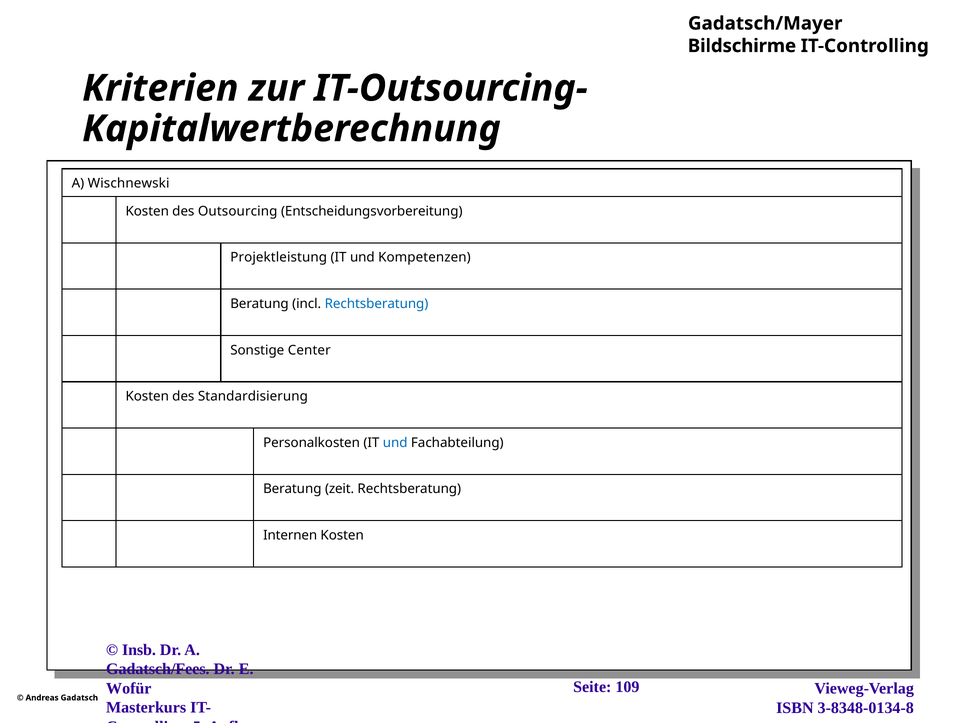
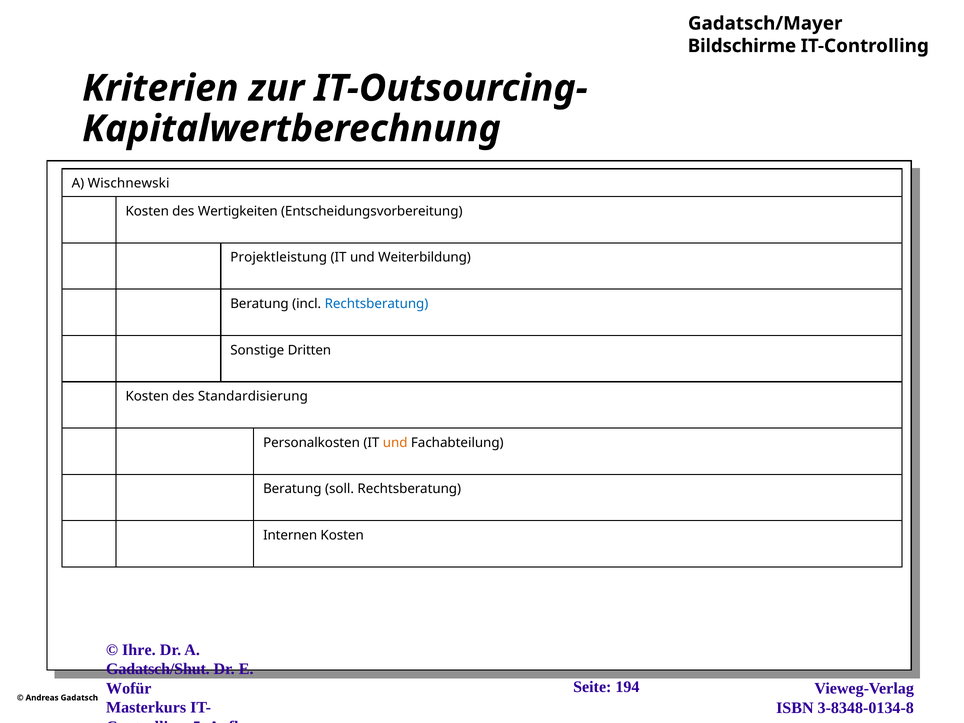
Outsourcing: Outsourcing -> Wertigkeiten (238, 211)
Kompetenzen: Kompetenzen -> Weiterbildung (425, 258)
Center: Center -> Dritten (309, 350)
und colour: blue -> orange (395, 443)
zeit: zeit -> soll (339, 489)
Insb: Insb -> Ihre (139, 650)
Gadatsch/Fees: Gadatsch/Fees -> Gadatsch/Shut (158, 669)
109: 109 -> 194 (627, 687)
